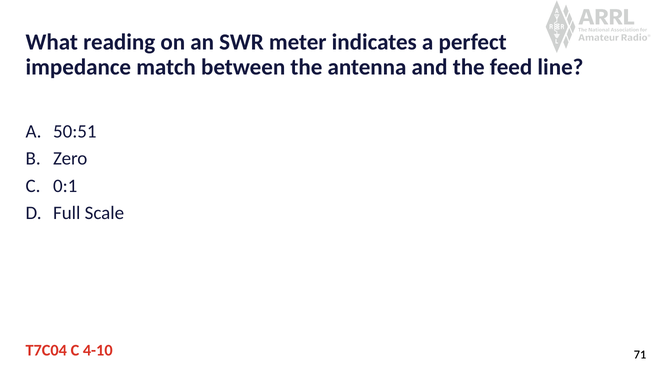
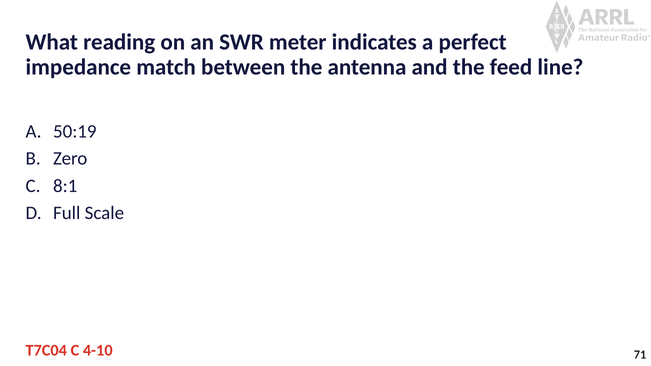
50:51: 50:51 -> 50:19 (75, 131)
0:1: 0:1 -> 8:1 (65, 186)
